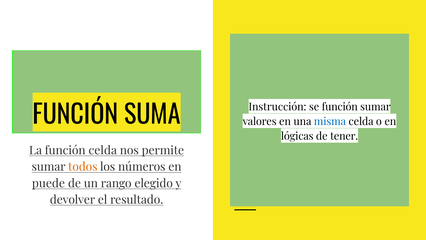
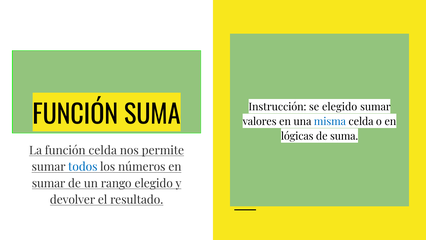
se función: función -> elegido (340, 107)
de tener: tener -> suma (344, 136)
todos colour: orange -> blue (83, 167)
puede: puede -> sumar (49, 183)
